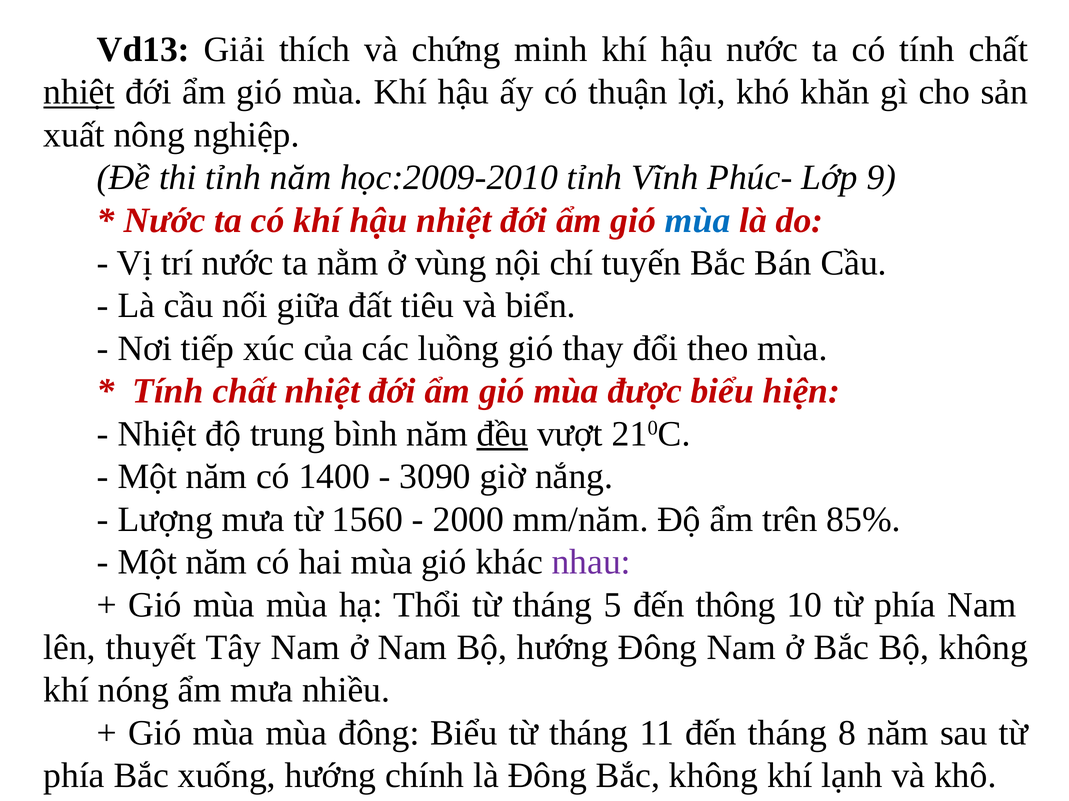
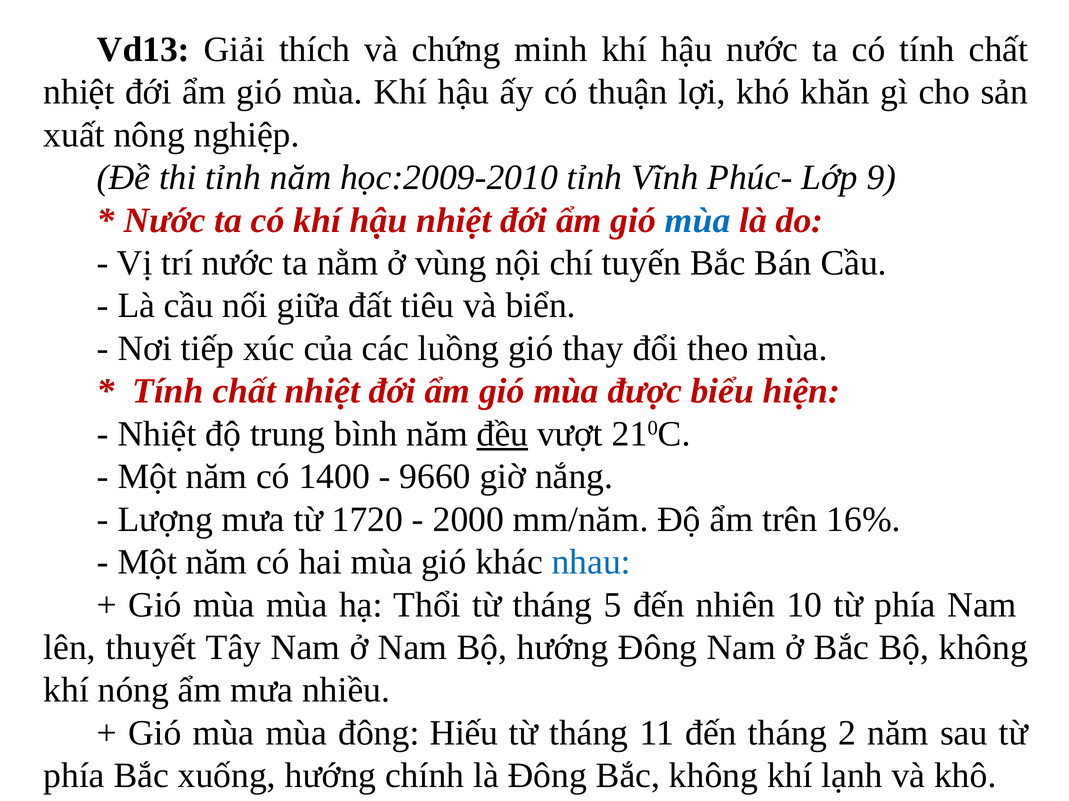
nhiệt underline: present -> none (79, 92)
3090: 3090 -> 9660 (435, 477)
1560: 1560 -> 1720 (367, 520)
85%: 85% -> 16% (863, 520)
nhau colour: purple -> blue (591, 563)
thông: thông -> nhiên (736, 605)
đông Biểu: Biểu -> Hiếu (464, 734)
8: 8 -> 2 (847, 734)
